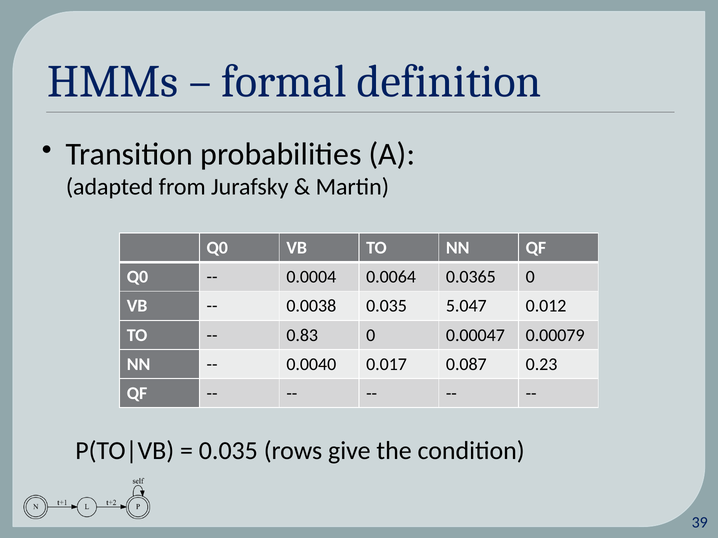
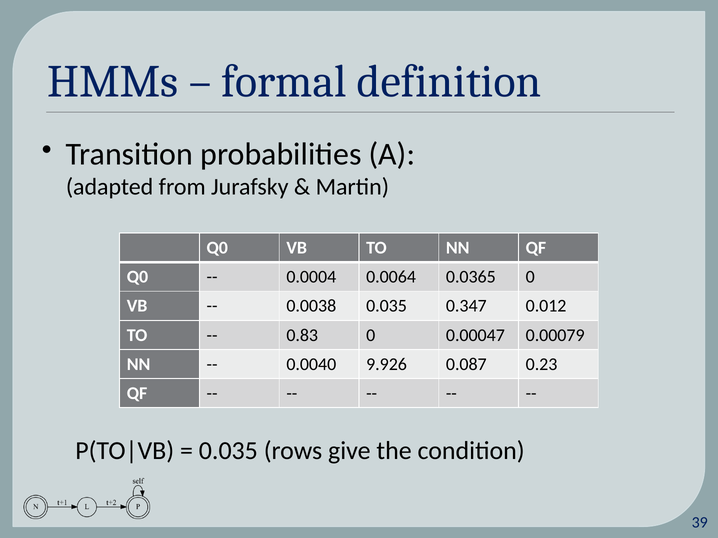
5.047: 5.047 -> 0.347 (466, 306)
0.017: 0.017 -> 9.926 (387, 365)
